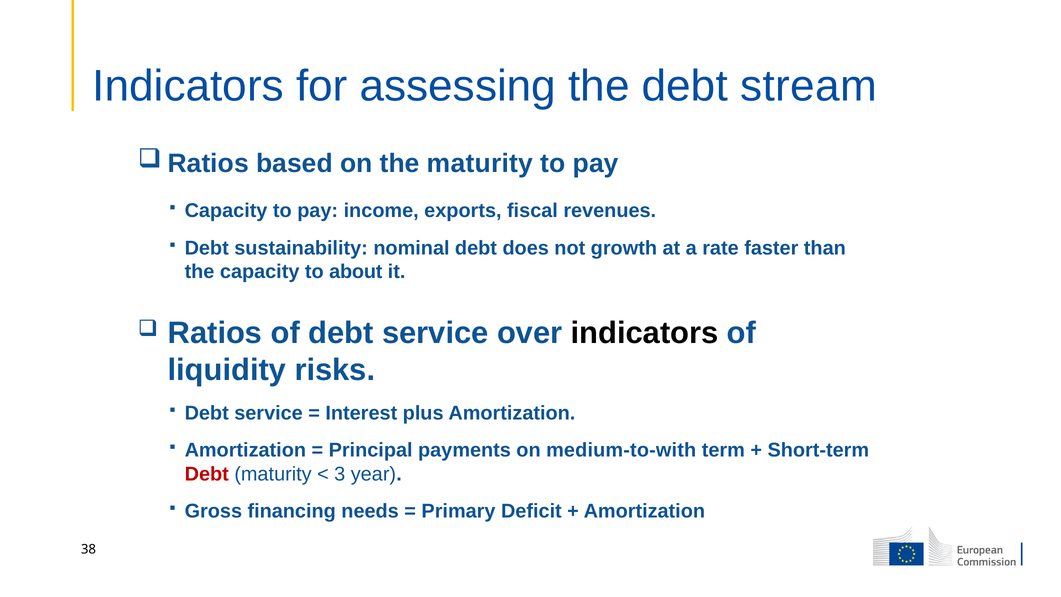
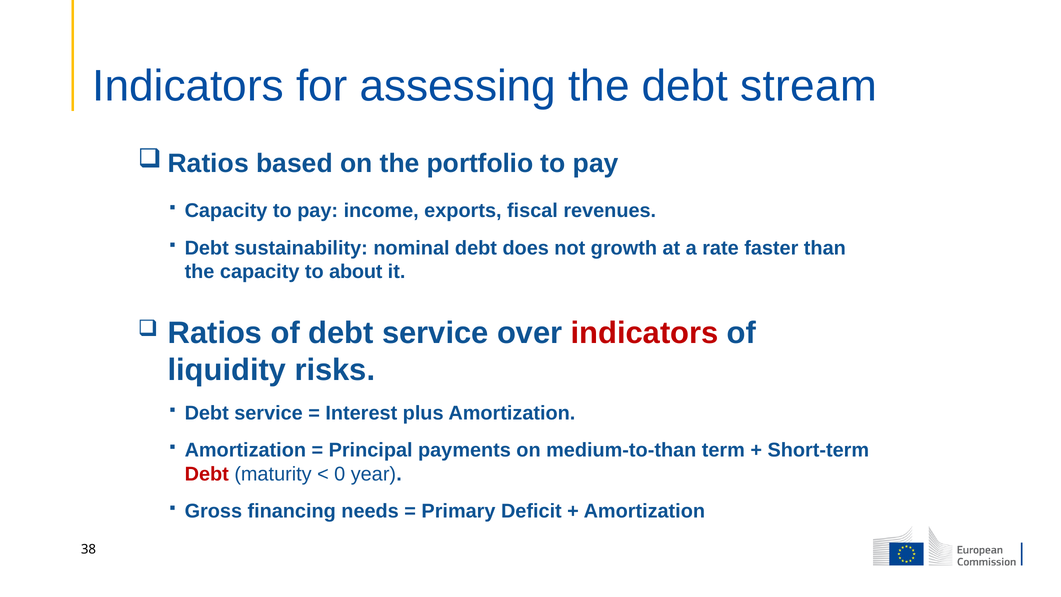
the maturity: maturity -> portfolio (480, 163)
indicators colour: black -> red (645, 333)
medium-to-with: medium-to-with -> medium-to-than (621, 450)
3: 3 -> 0 (340, 474)
